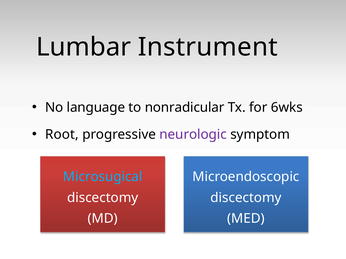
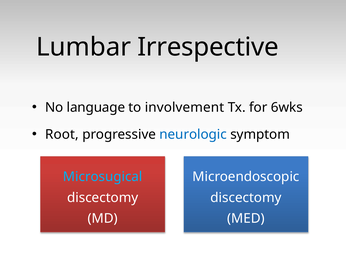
Instrument: Instrument -> Irrespective (208, 47)
nonradicular: nonradicular -> involvement (184, 108)
neurologic colour: purple -> blue (193, 135)
